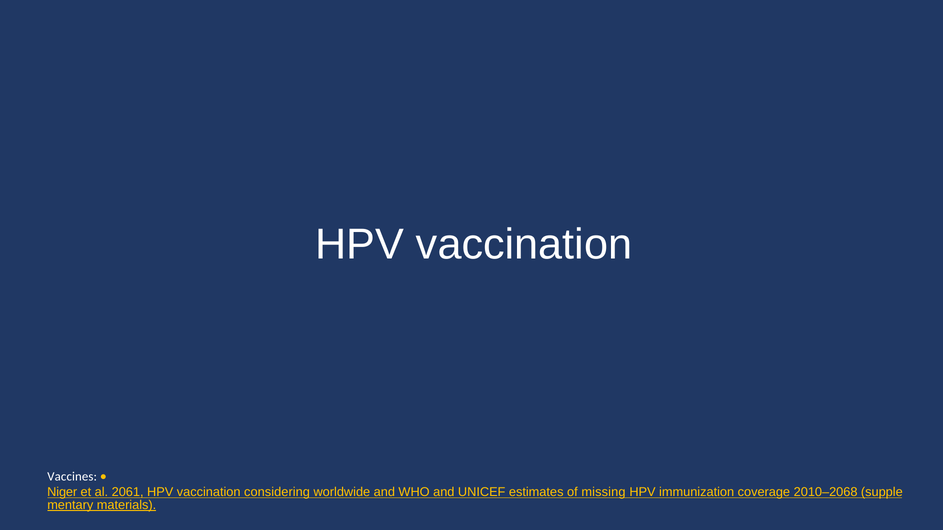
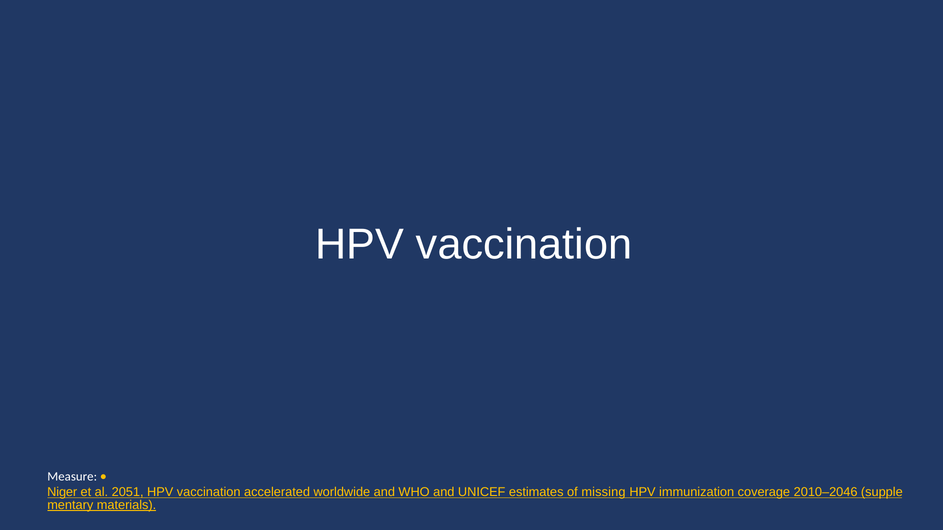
Vaccines: Vaccines -> Measure (72, 477)
2061: 2061 -> 2051 (128, 492)
considering: considering -> accelerated (277, 492)
2010–2068: 2010–2068 -> 2010–2046 (826, 492)
